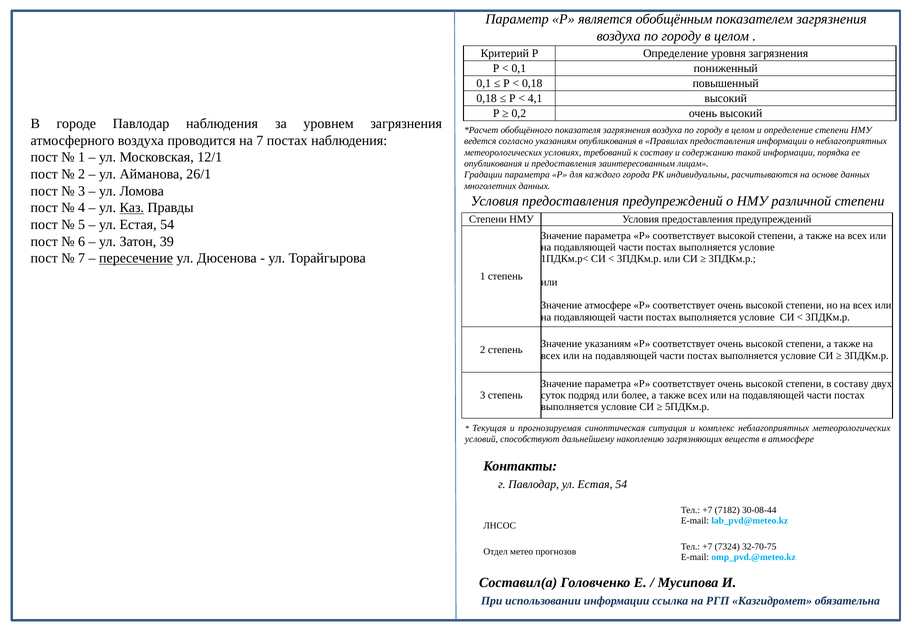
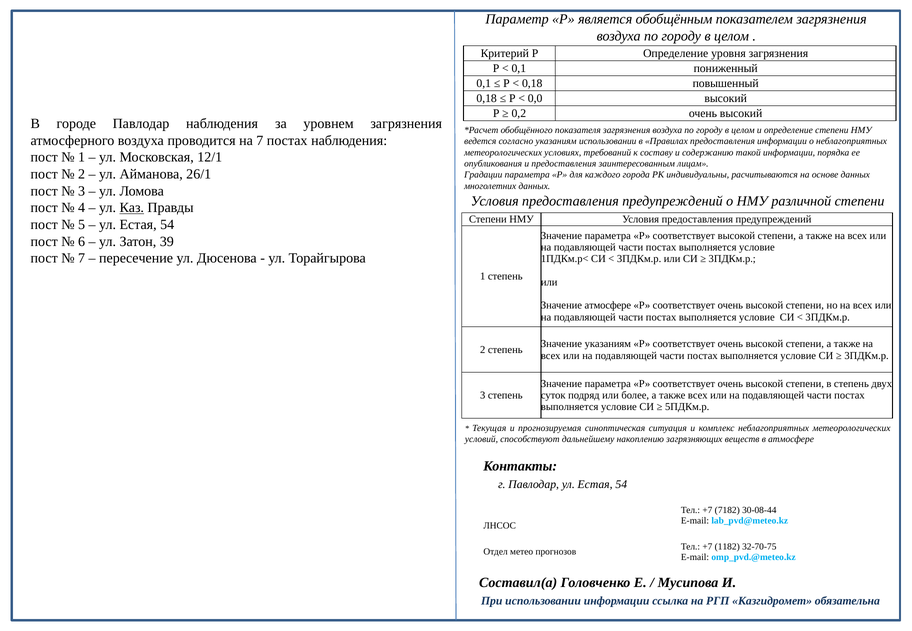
4,1: 4,1 -> 0,0 (535, 98)
указаниям опубликования: опубликования -> использовании (608, 141)
пересечение underline: present -> none (136, 258)
в составу: составу -> степень (851, 384)
7324: 7324 -> 1182 (727, 547)
